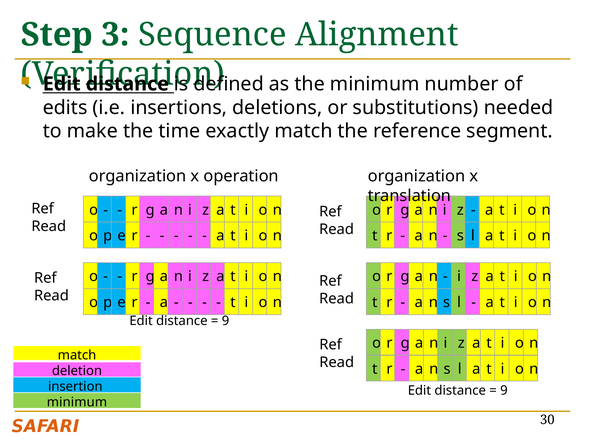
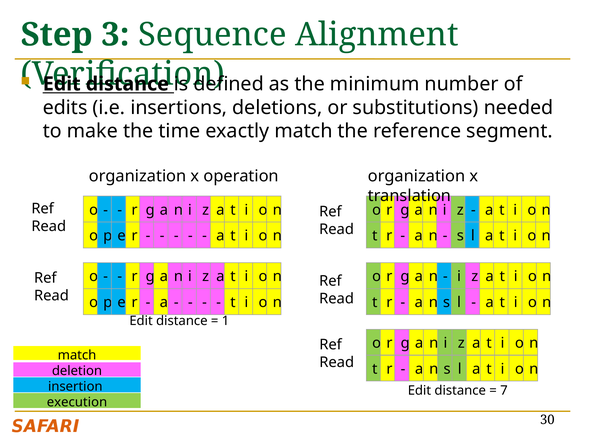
9: 9 -> 1 (226, 321)
9: 9 -> 7 (504, 391)
minimum: minimum -> execution (77, 403)
